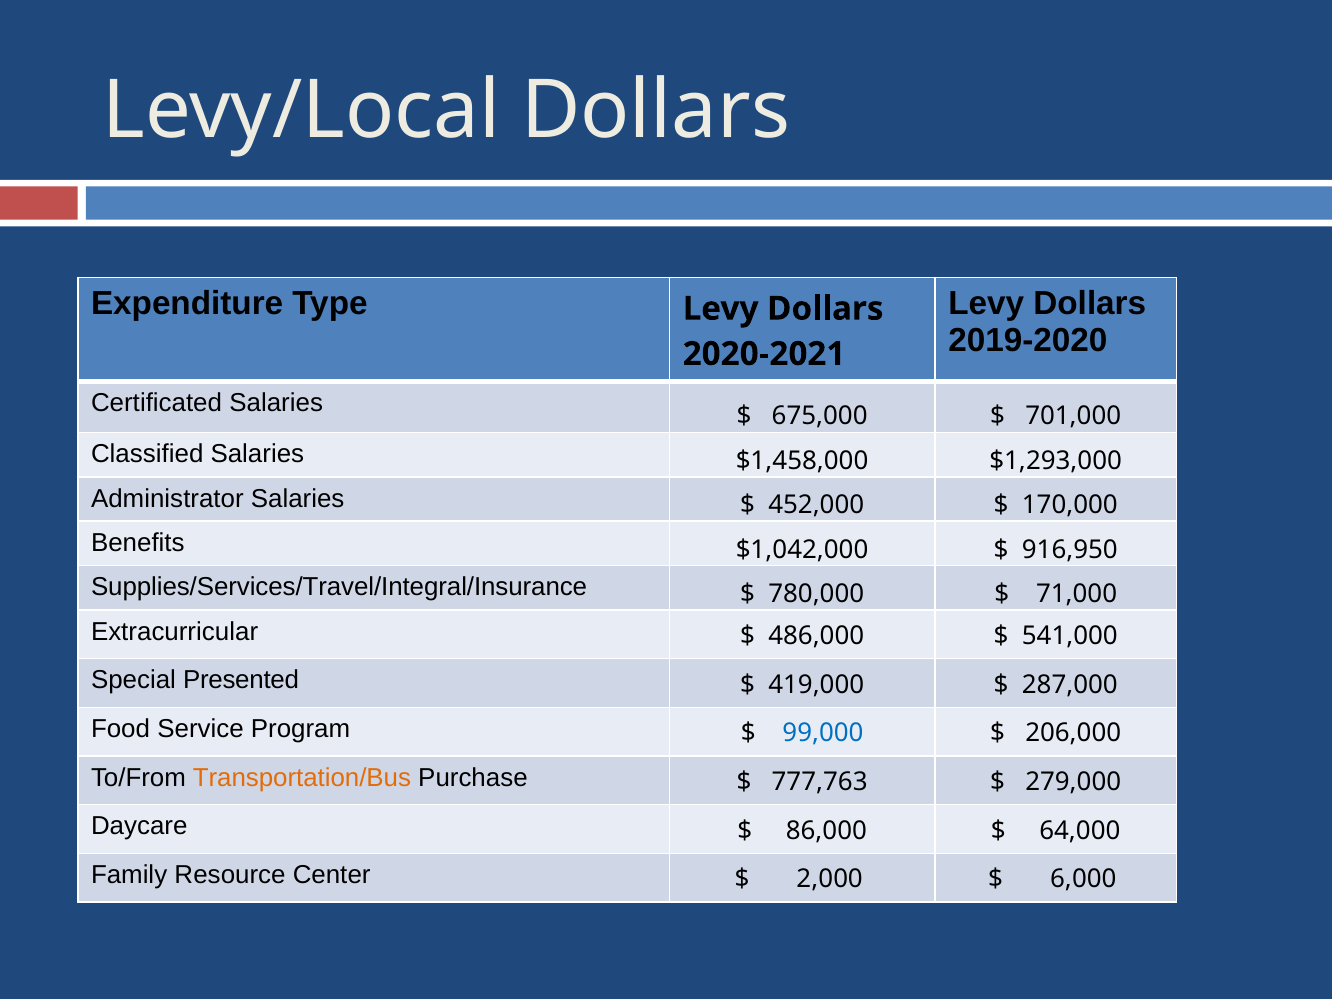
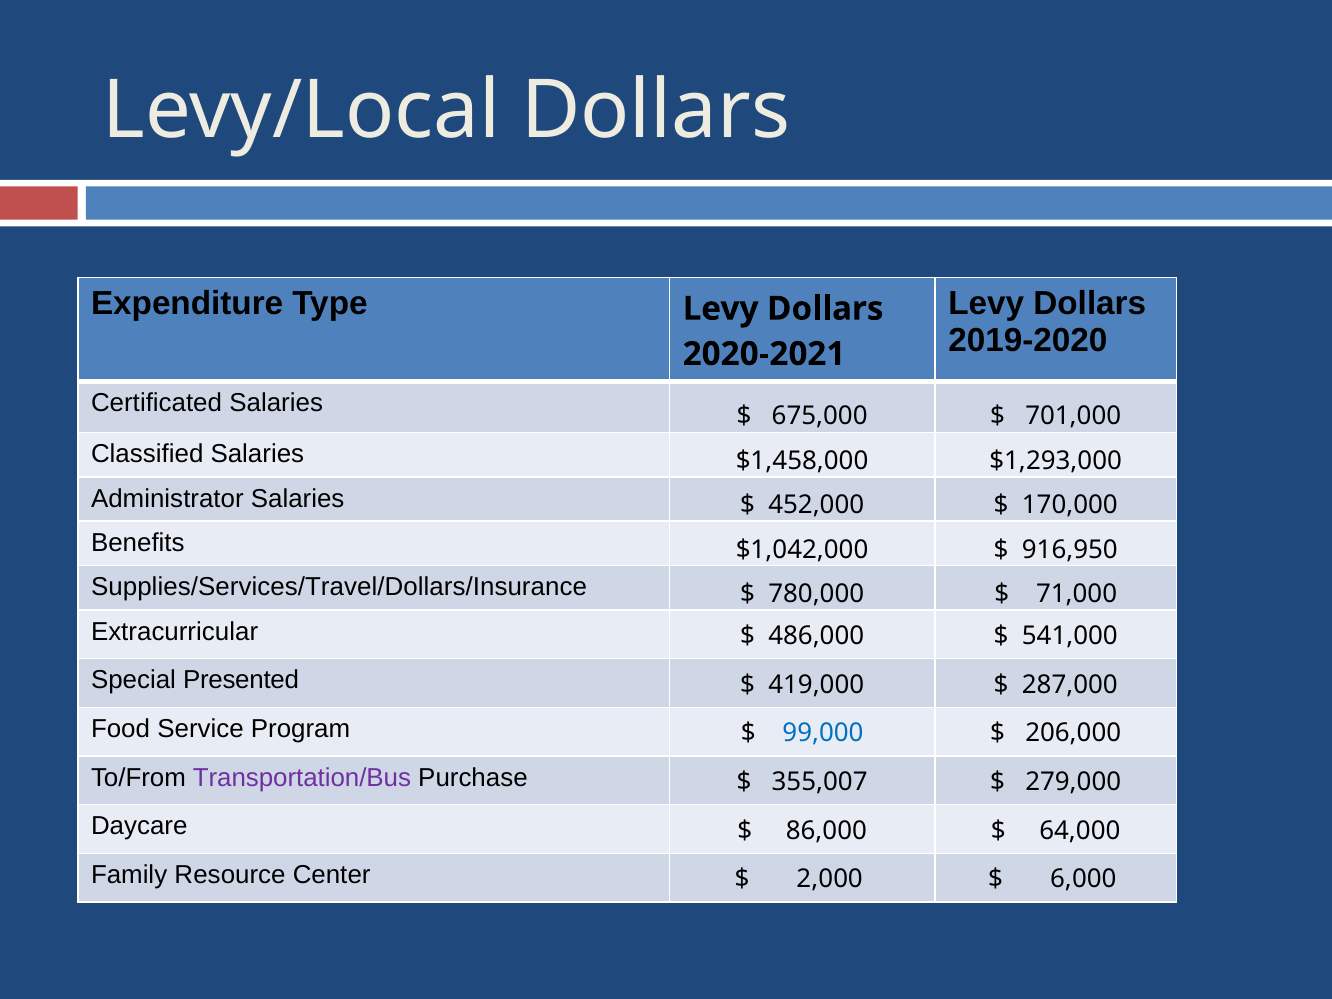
Supplies/Services/Travel/Integral/Insurance: Supplies/Services/Travel/Integral/Insurance -> Supplies/Services/Travel/Dollars/Insurance (339, 587)
Transportation/Bus colour: orange -> purple (302, 778)
777,763: 777,763 -> 355,007 (820, 782)
